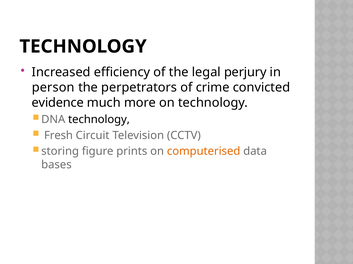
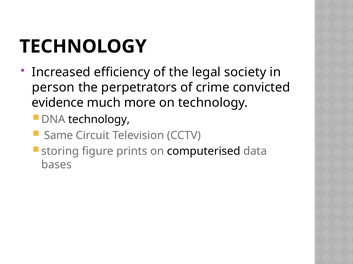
perjury: perjury -> society (245, 72)
Fresh: Fresh -> Same (58, 136)
computerised colour: orange -> black (204, 152)
